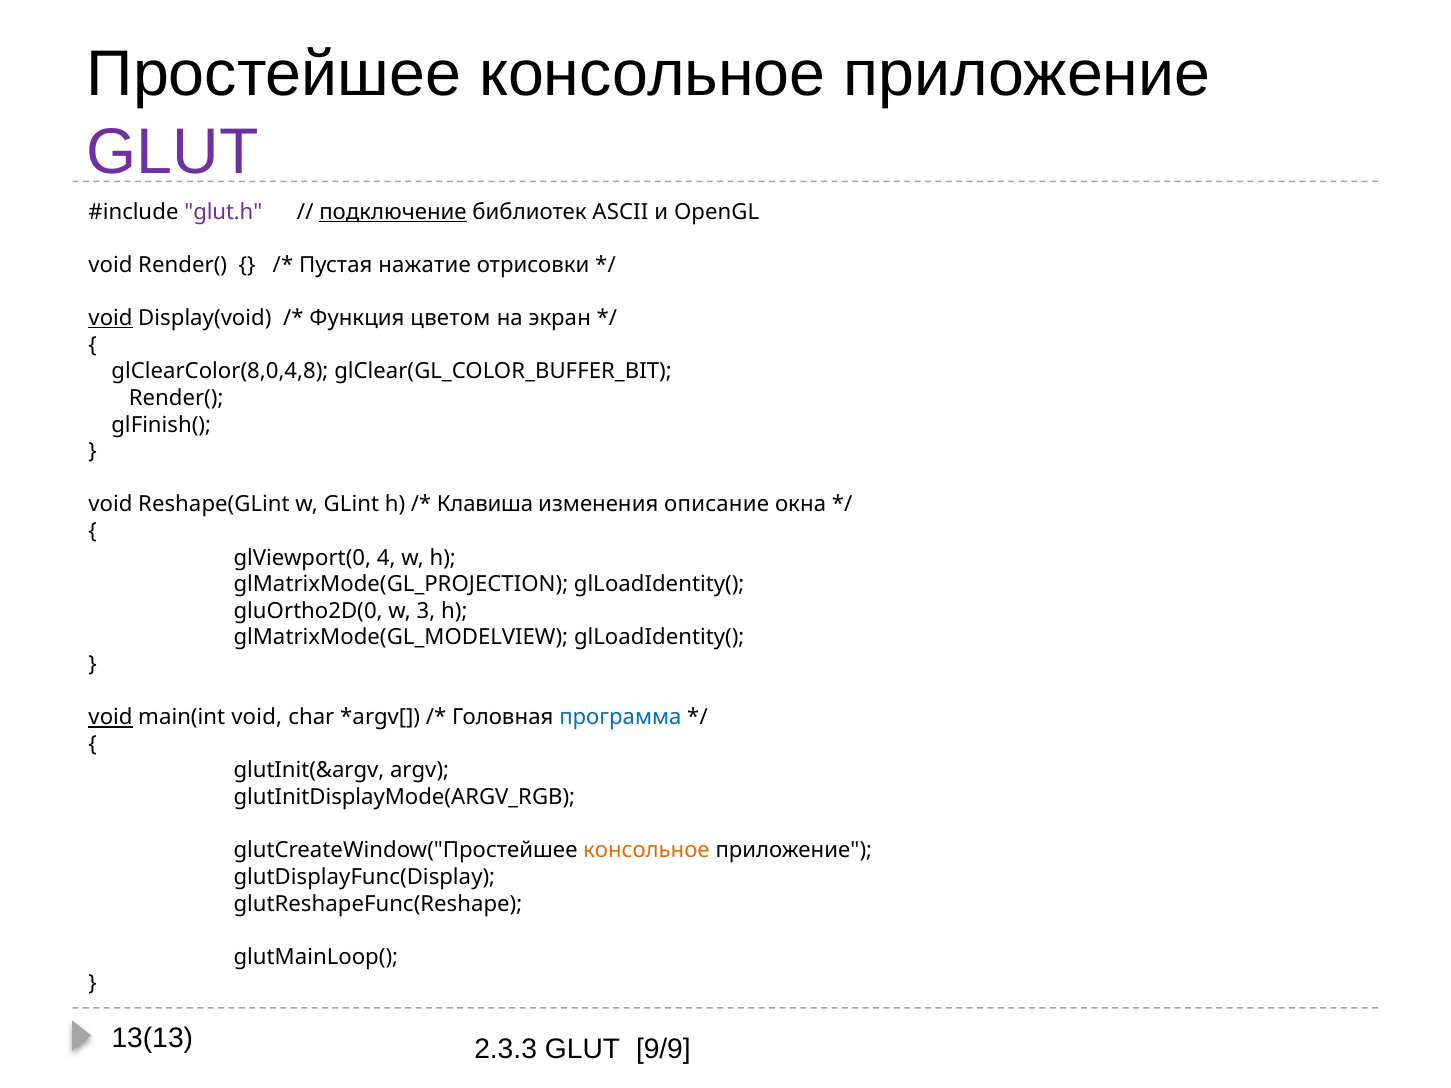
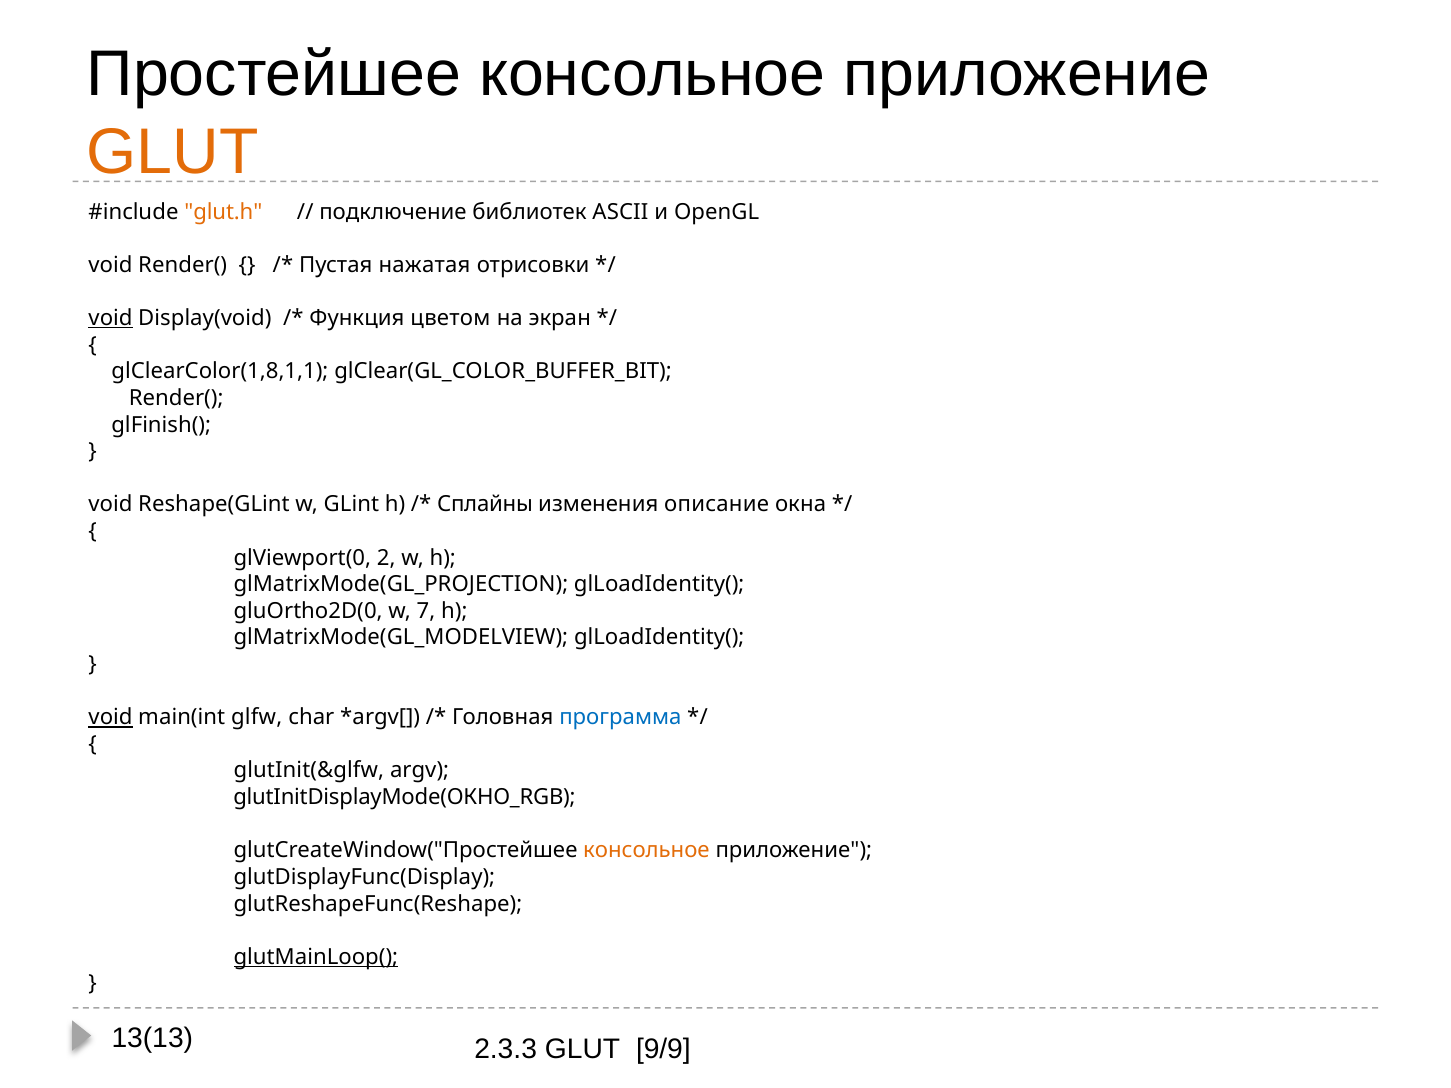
GLUT colour: purple -> orange (173, 152)
glut.h colour: purple -> orange (223, 212)
подключение underline: present -> none (393, 212)
нажатие: нажатие -> нажатая (425, 265)
glClearColor(8,0,4,8: glClearColor(8,0,4,8 -> glClearColor(1,8,1,1 (220, 372)
Клавиша: Клавиша -> Сплайны (485, 505)
4: 4 -> 2 (386, 558)
3: 3 -> 7 (426, 611)
main(int void: void -> glfw (257, 718)
glutInit(&argv: glutInit(&argv -> glutInit(&glfw (309, 771)
glutInitDisplayMode(ARGV_RGB: glutInitDisplayMode(ARGV_RGB -> glutInitDisplayMode(ОКНО_RGB (404, 797)
glutMainLoop( underline: none -> present (316, 957)
